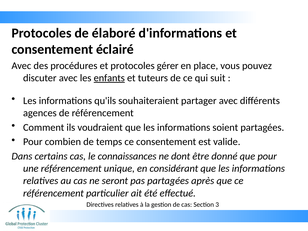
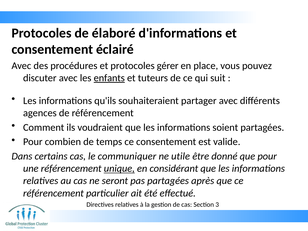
connaissances: connaissances -> communiquer (127, 156)
dont: dont -> utile (181, 156)
unique underline: none -> present (119, 169)
